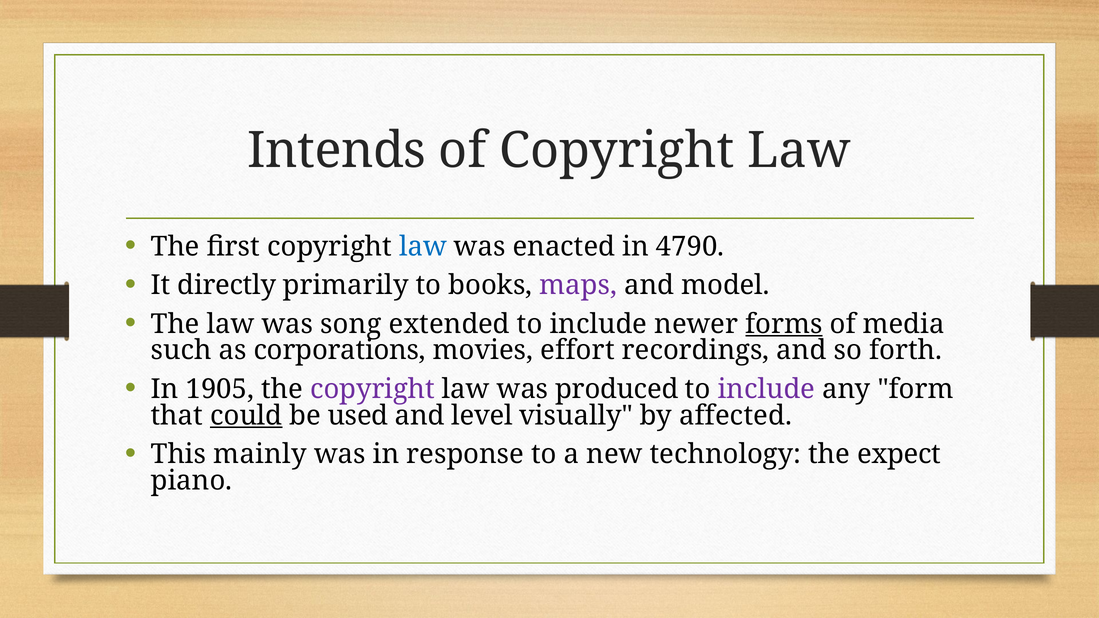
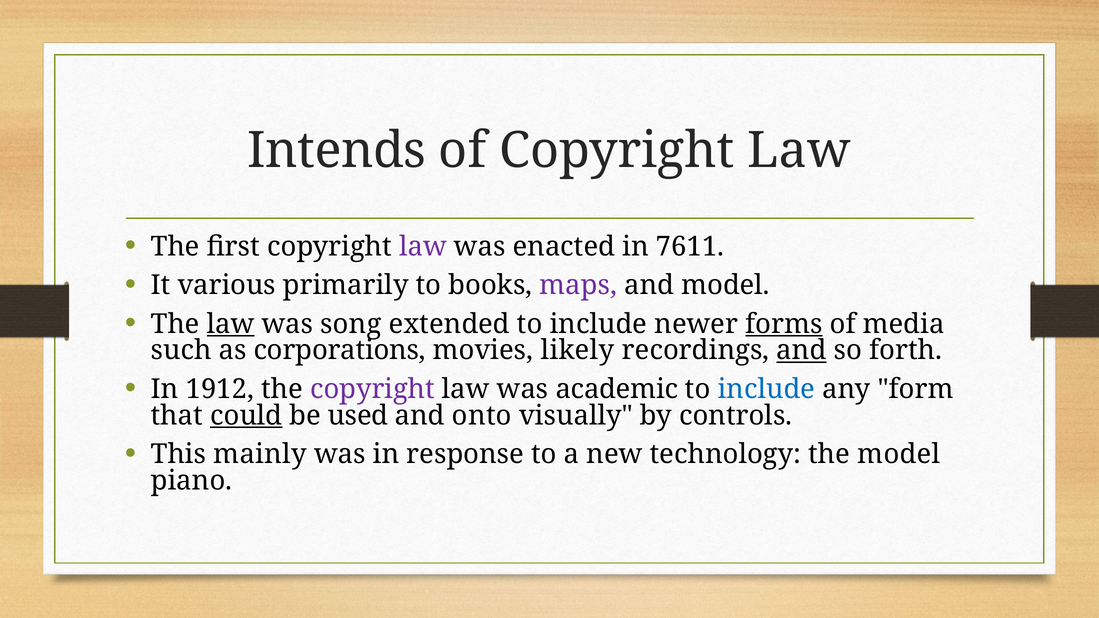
law colour: blue -> purple (423, 247)
4790: 4790 -> 7611 (690, 247)
directly: directly -> various (227, 285)
law underline: none -> present (231, 324)
effort: effort -> likely (578, 351)
and underline: none -> present (802, 351)
1905: 1905 -> 1912 (220, 389)
produced: produced -> academic (617, 389)
include colour: purple -> blue (766, 389)
level: level -> onto (482, 416)
affected: affected -> controls (736, 416)
the expect: expect -> model (899, 454)
